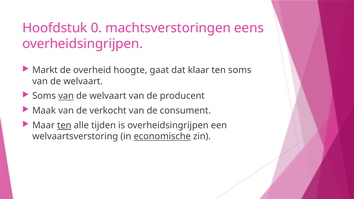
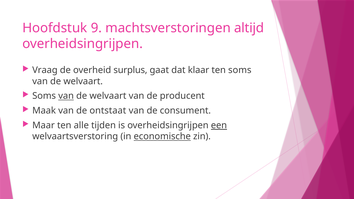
0: 0 -> 9 (96, 28)
eens: eens -> altijd (249, 28)
Markt: Markt -> Vraag (45, 70)
hoogte: hoogte -> surplus (130, 70)
verkocht: verkocht -> ontstaat (108, 111)
ten underline: present -> none (64, 125)
een underline: none -> present (219, 125)
